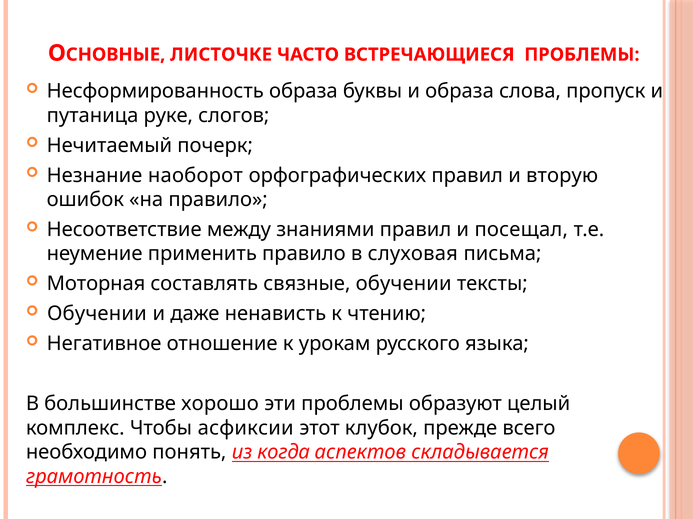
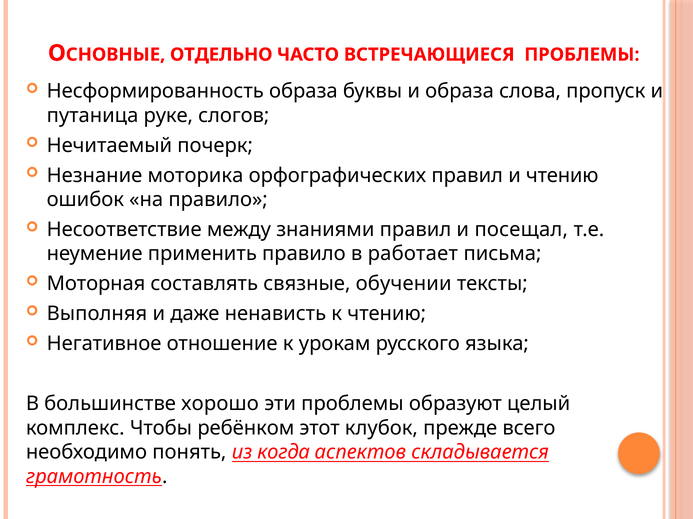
ЛИСТОЧКЕ: ЛИСТОЧКЕ -> ОТДЕЛЬНО (221, 55)
наоборот: наоборот -> моторика (195, 176)
и вторую: вторую -> чтению (562, 176)
слуховая: слуховая -> работает (413, 254)
Обучении: Обучении -> Выполняя (97, 314)
асфиксии: асфиксии -> ребёнком (246, 429)
